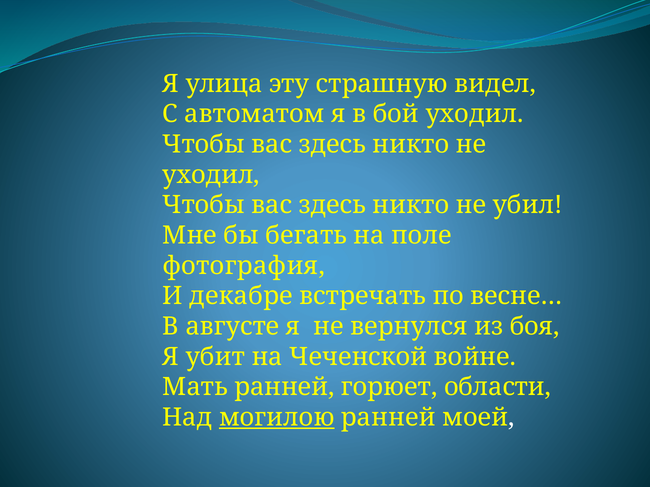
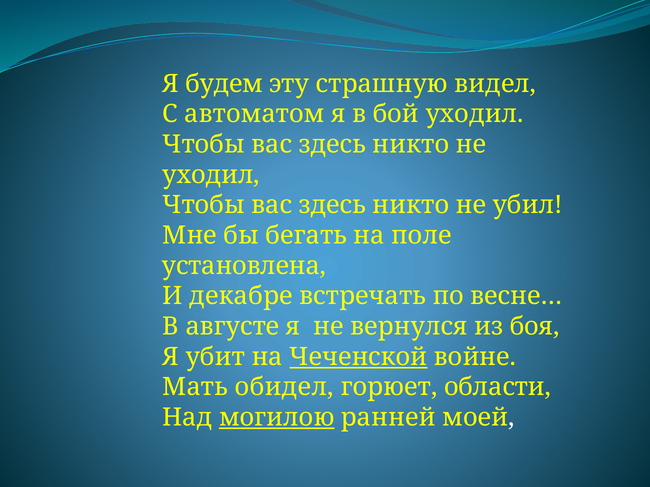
улица: улица -> будем (224, 84)
фотография: фотография -> установлена (244, 266)
Чеченской underline: none -> present (358, 357)
Мать ранней: ранней -> обидел (284, 387)
